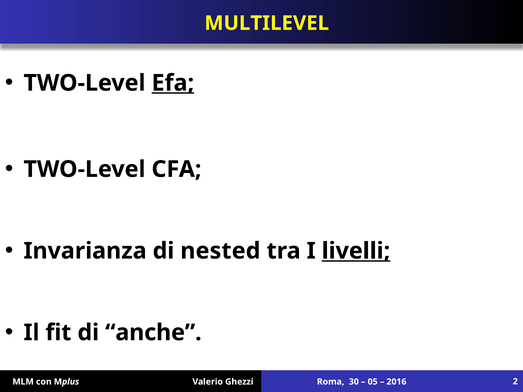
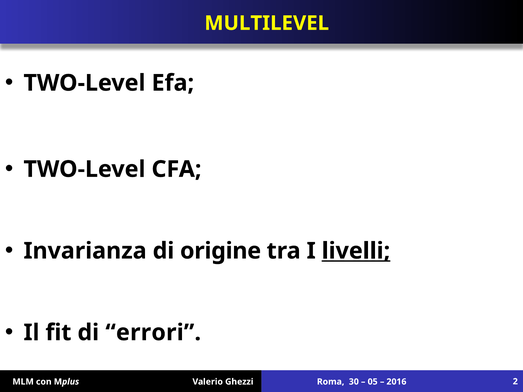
Efa underline: present -> none (173, 83)
nested: nested -> origine (221, 251)
anche: anche -> errori (153, 333)
